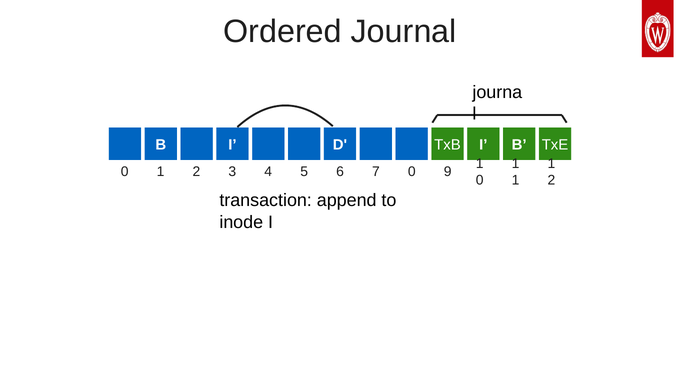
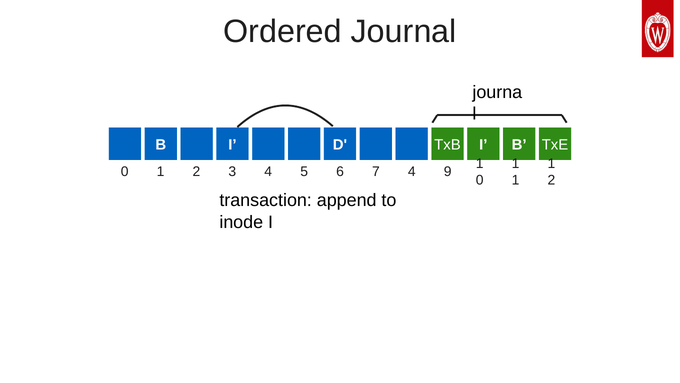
7 0: 0 -> 4 (412, 172)
